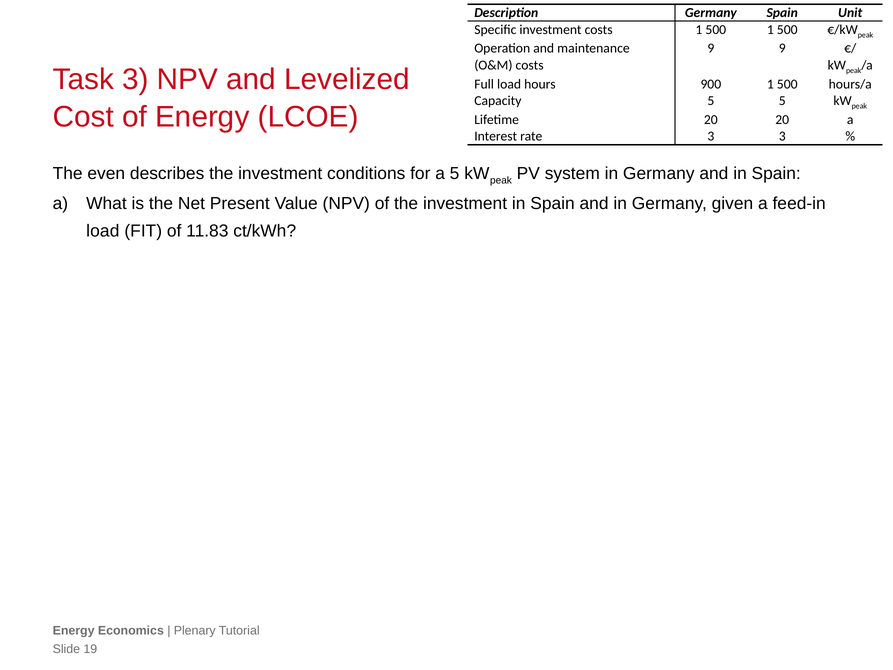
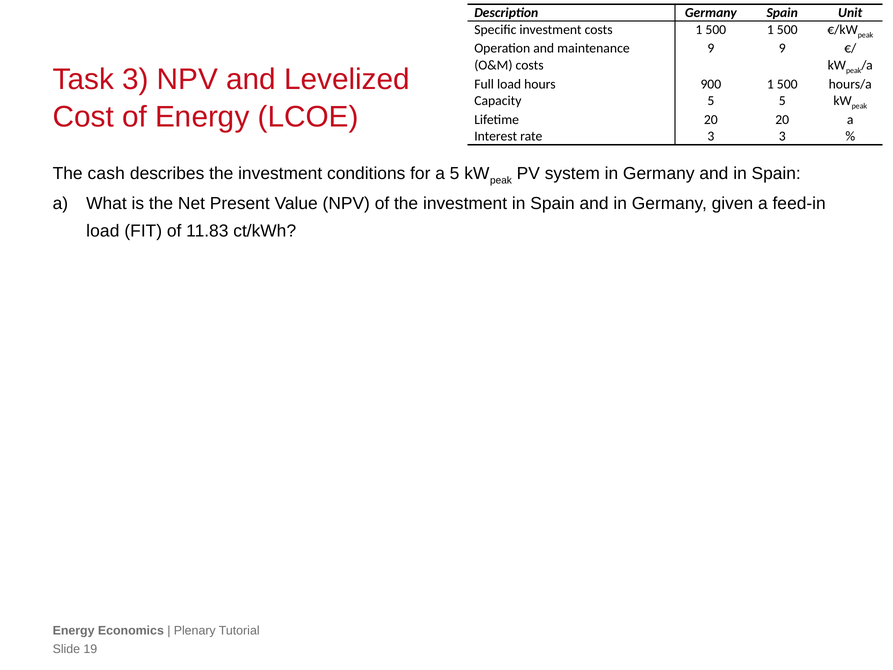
even: even -> cash (106, 173)
